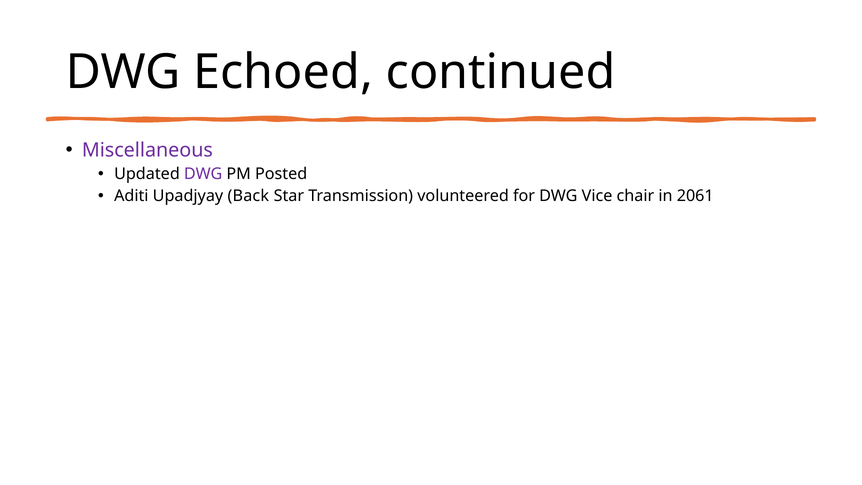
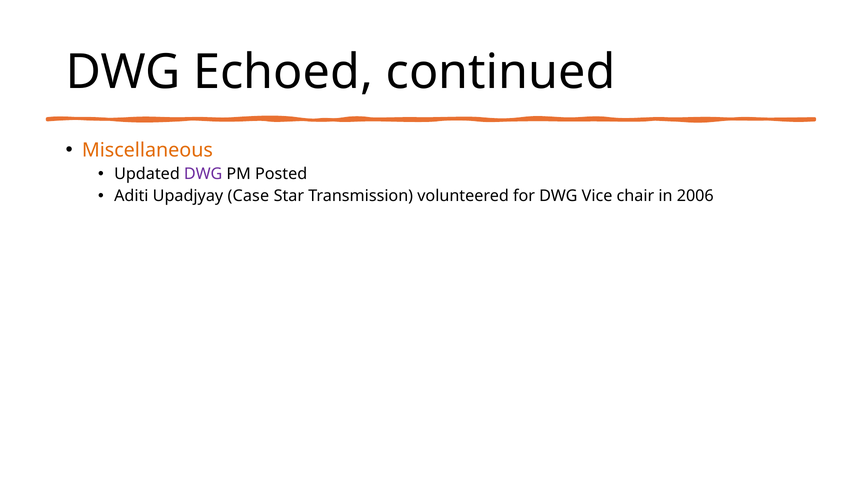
Miscellaneous colour: purple -> orange (147, 150)
Back: Back -> Case (248, 196)
2061: 2061 -> 2006 (695, 196)
